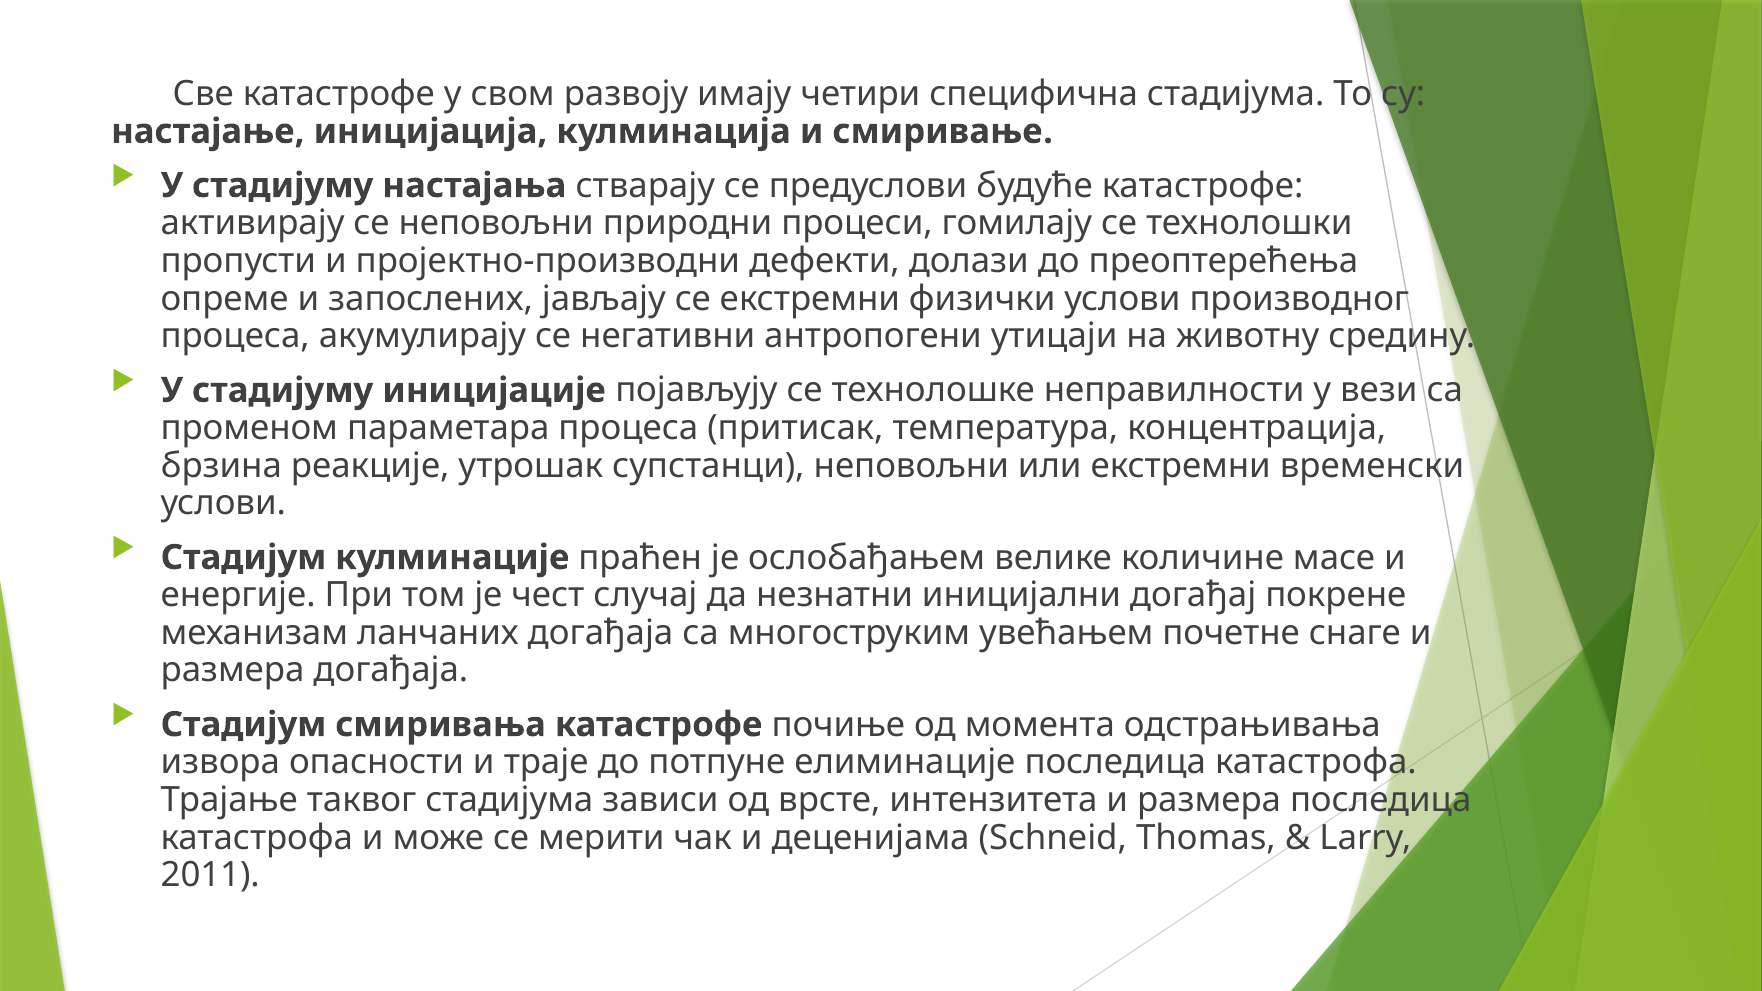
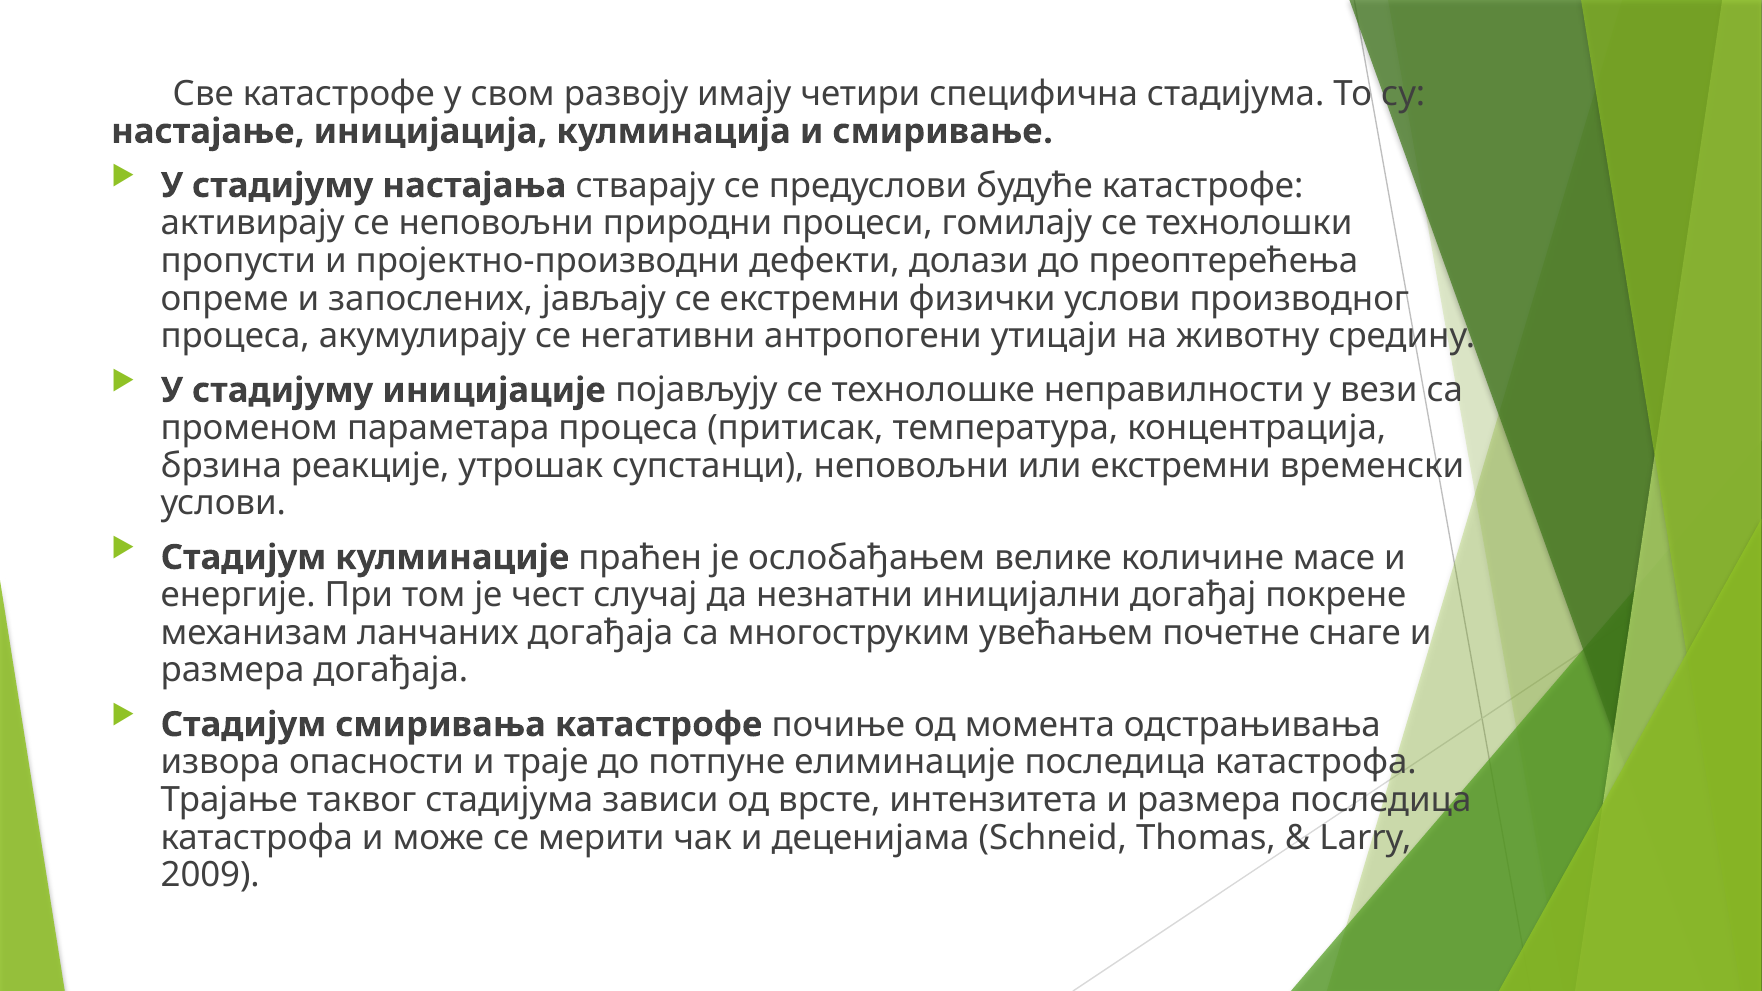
2011: 2011 -> 2009 (210, 875)
